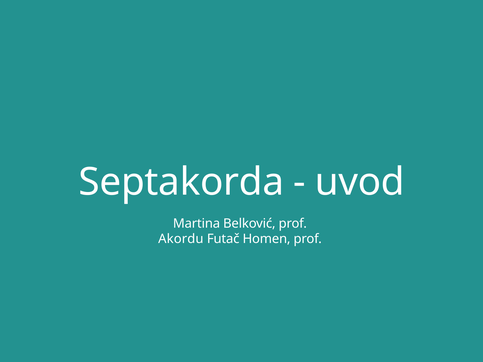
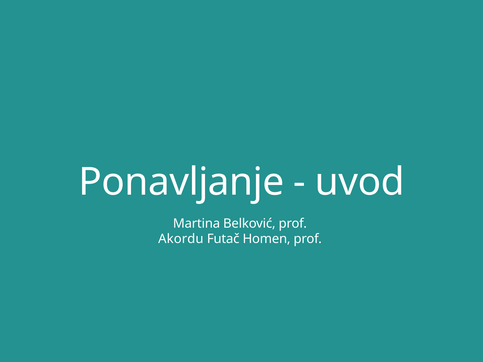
Septakorda: Septakorda -> Ponavljanje (181, 182)
